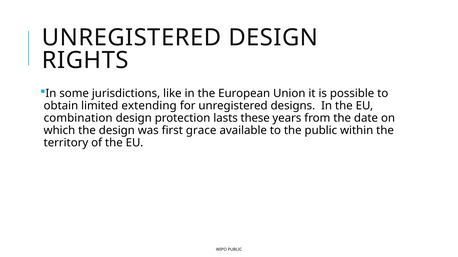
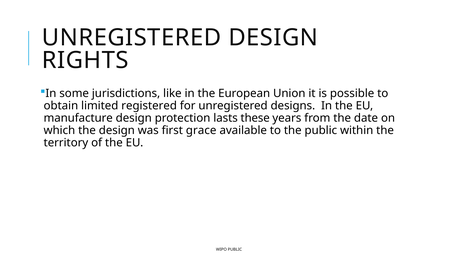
extending: extending -> registered (149, 106)
combination: combination -> manufacture (78, 118)
